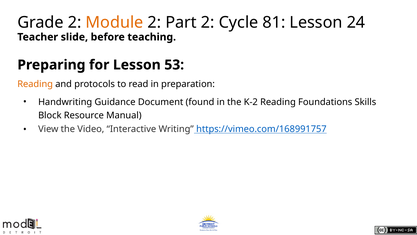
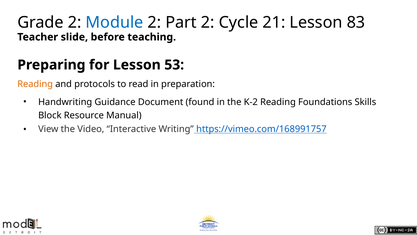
Module colour: orange -> blue (115, 23)
81: 81 -> 21 (274, 23)
24: 24 -> 83 (356, 23)
